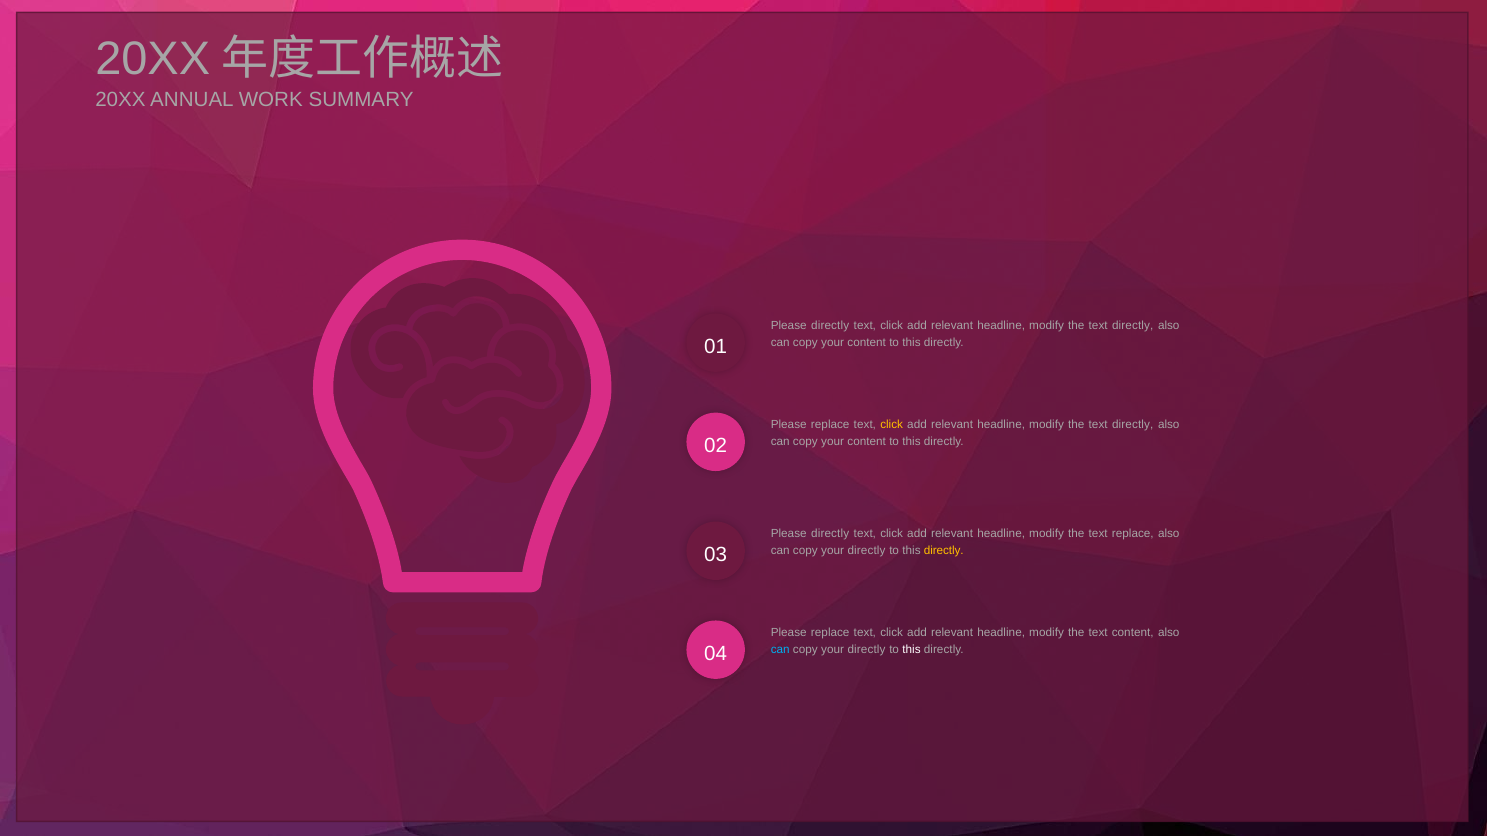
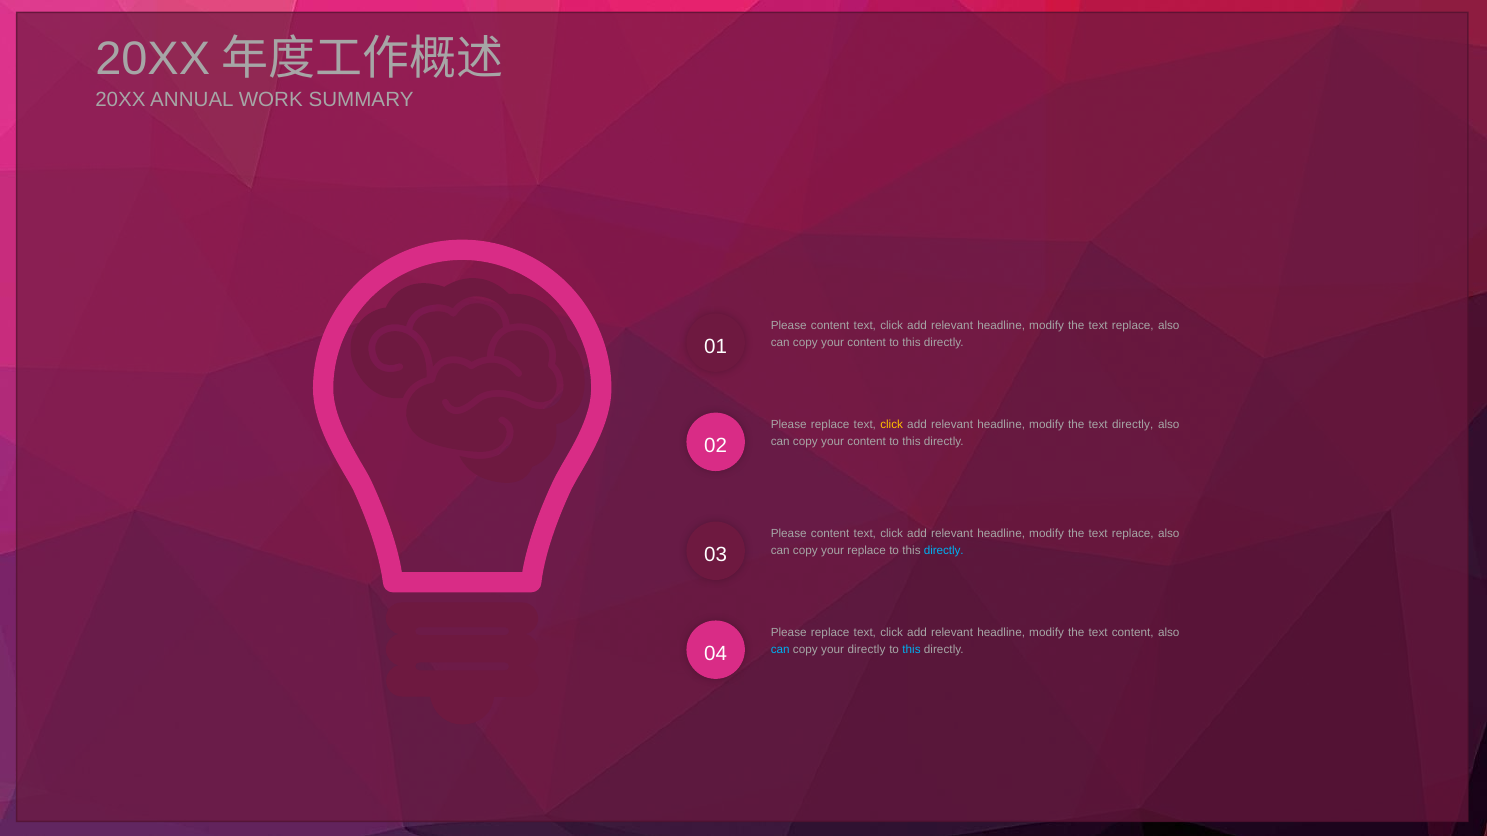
directly: directly -> content (830, 325)
directly: directly -> replace (1133, 325)
directly: directly -> content (830, 534)
directly: directly -> replace (867, 550)
directly colour: yellow -> light blue (944, 550)
this colour: white -> light blue (912, 649)
